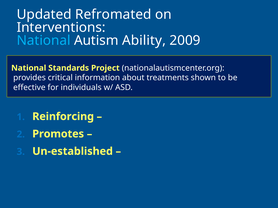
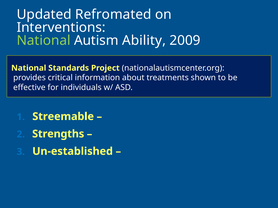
National colour: light blue -> light green (44, 40)
Reinforcing: Reinforcing -> Streemable (63, 117)
Promotes: Promotes -> Strengths (58, 134)
